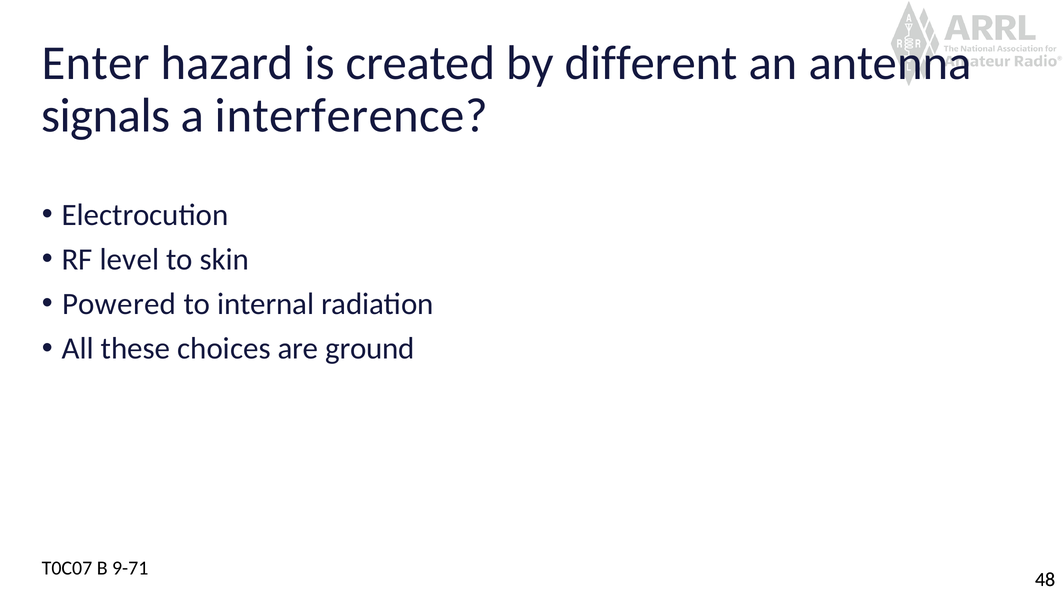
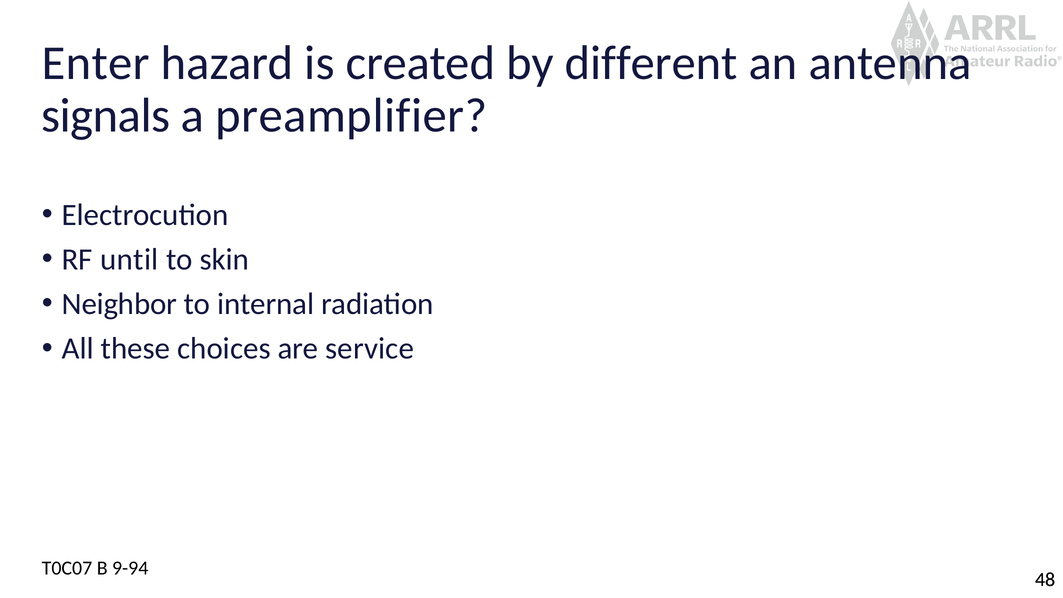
interference: interference -> preamplifier (351, 116)
level: level -> until (129, 259)
Powered: Powered -> Neighbor (119, 304)
ground: ground -> service (370, 348)
9-71: 9-71 -> 9-94 (130, 568)
